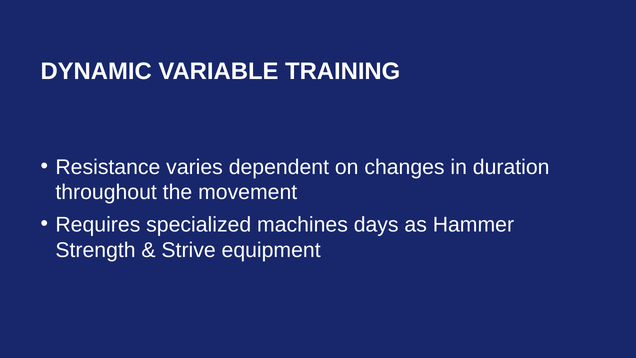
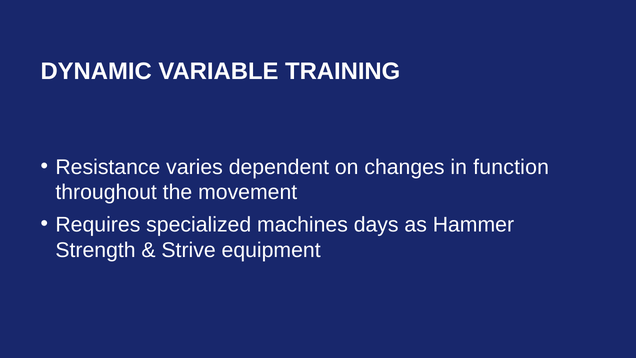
duration: duration -> function (511, 167)
